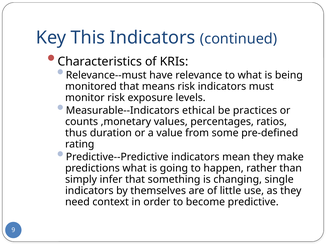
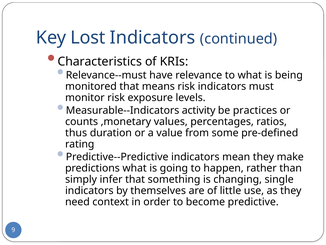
This: This -> Lost (88, 38)
ethical: ethical -> activity (199, 110)
